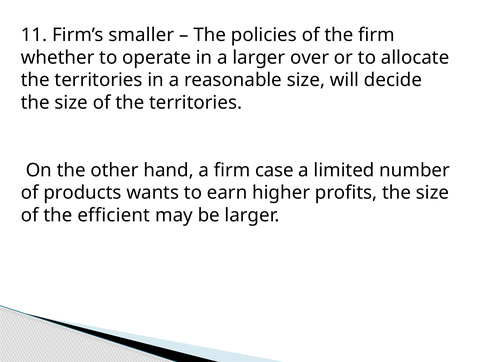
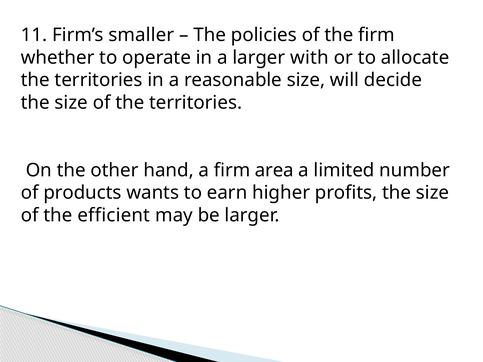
over: over -> with (310, 58)
case: case -> area (274, 170)
